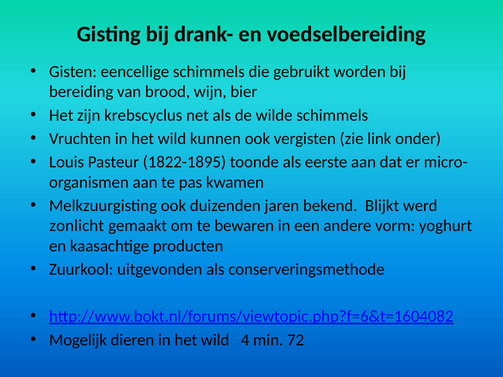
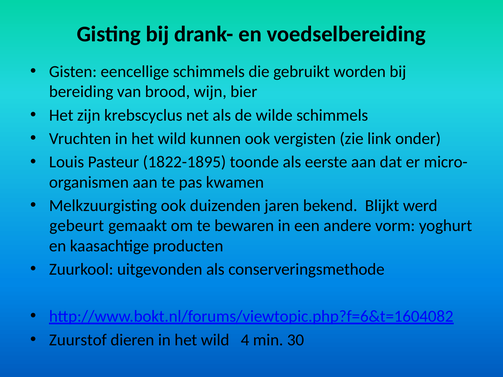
zonlicht: zonlicht -> gebeurt (77, 226)
Mogelijk: Mogelijk -> Zuurstof (78, 340)
72: 72 -> 30 (296, 340)
